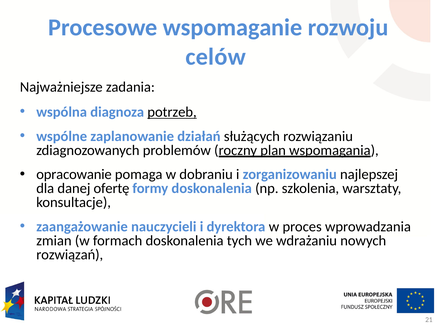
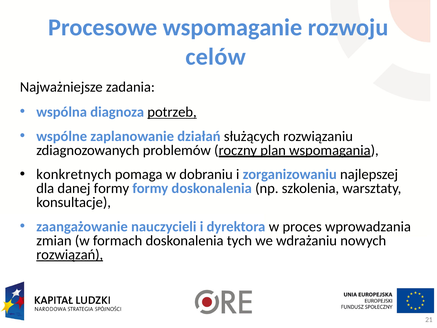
opracowanie: opracowanie -> konkretnych (74, 174)
danej ofertę: ofertę -> formy (111, 188)
rozwiązań underline: none -> present (70, 254)
